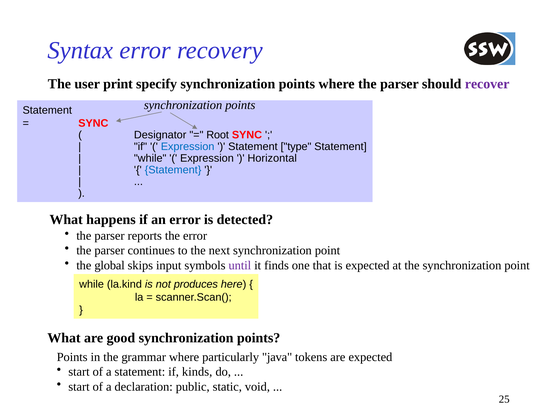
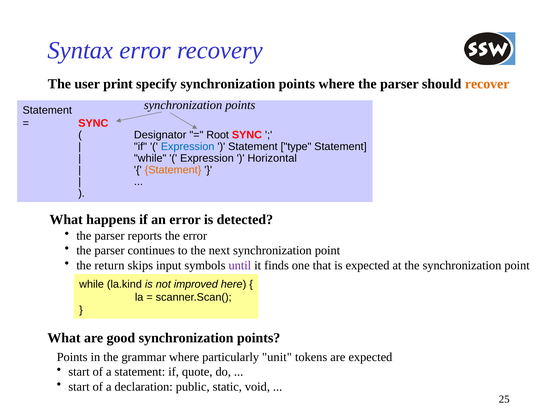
recover colour: purple -> orange (487, 84)
Statement colour: blue -> orange (173, 170)
global: global -> return (109, 266)
produces: produces -> improved (196, 285)
java: java -> unit (277, 358)
kinds: kinds -> quote (197, 372)
